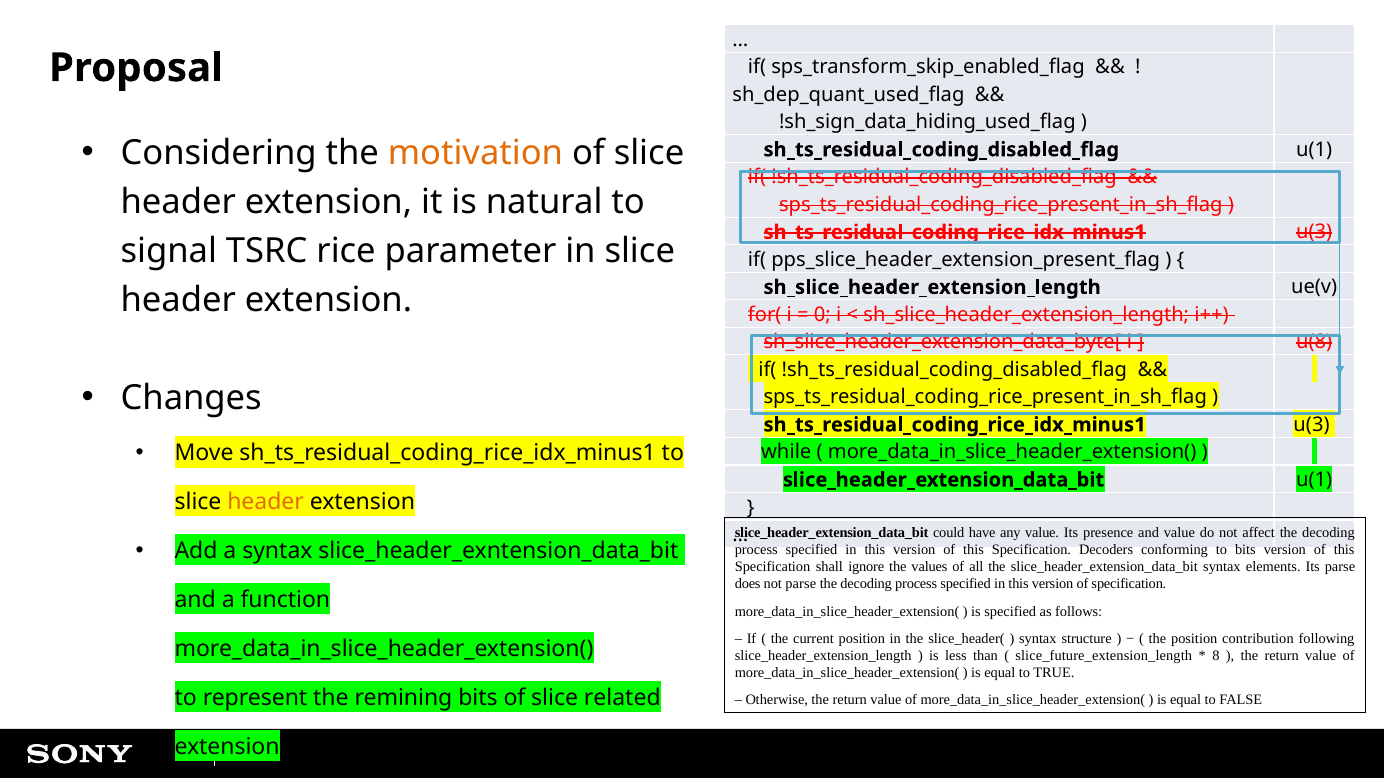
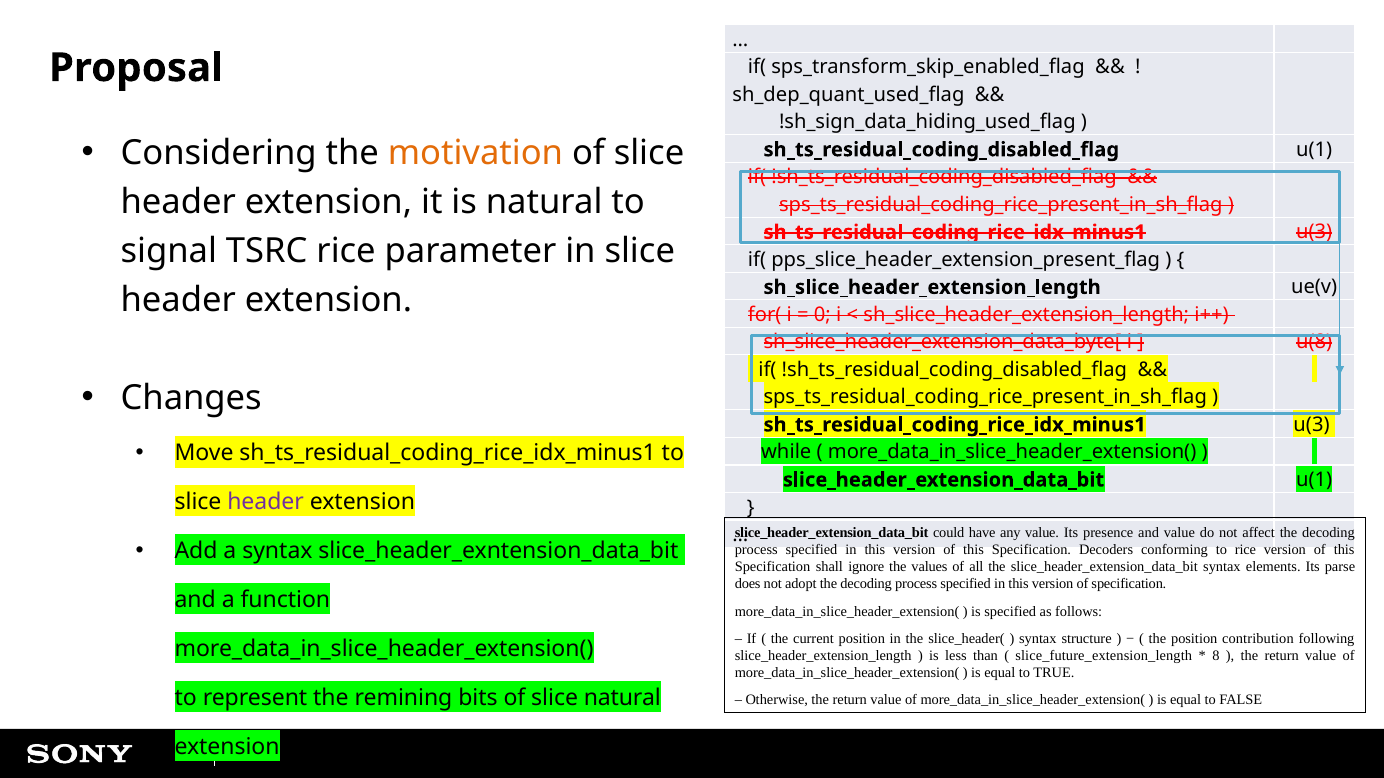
header colour: orange -> purple (266, 502)
to bits: bits -> rice (1245, 550)
not parse: parse -> adopt (801, 584)
slice related: related -> natural (622, 698)
